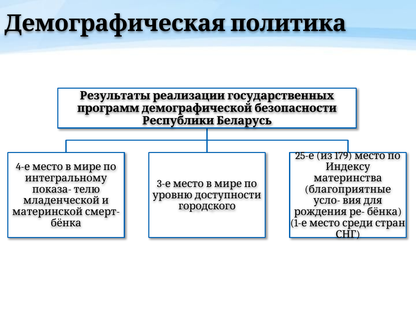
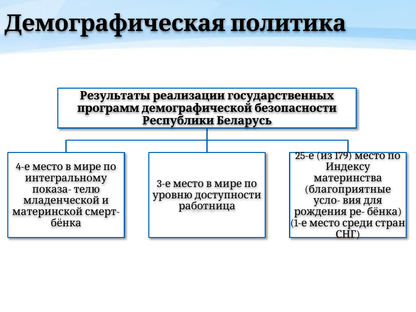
городского: городского -> работница (207, 206)
